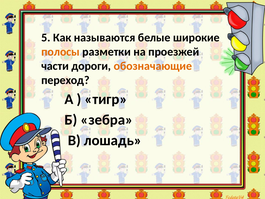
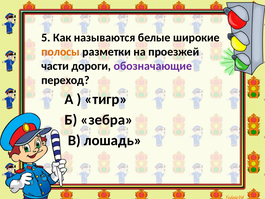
обозначающие colour: orange -> purple (153, 66)
